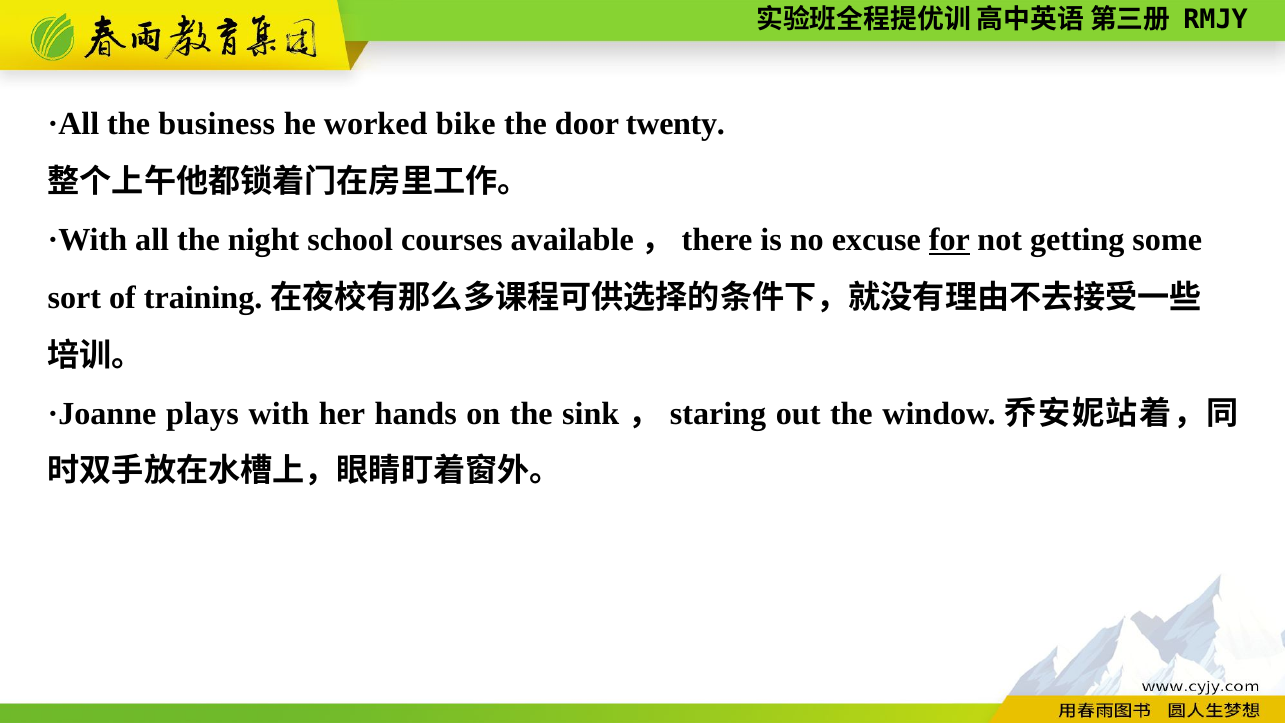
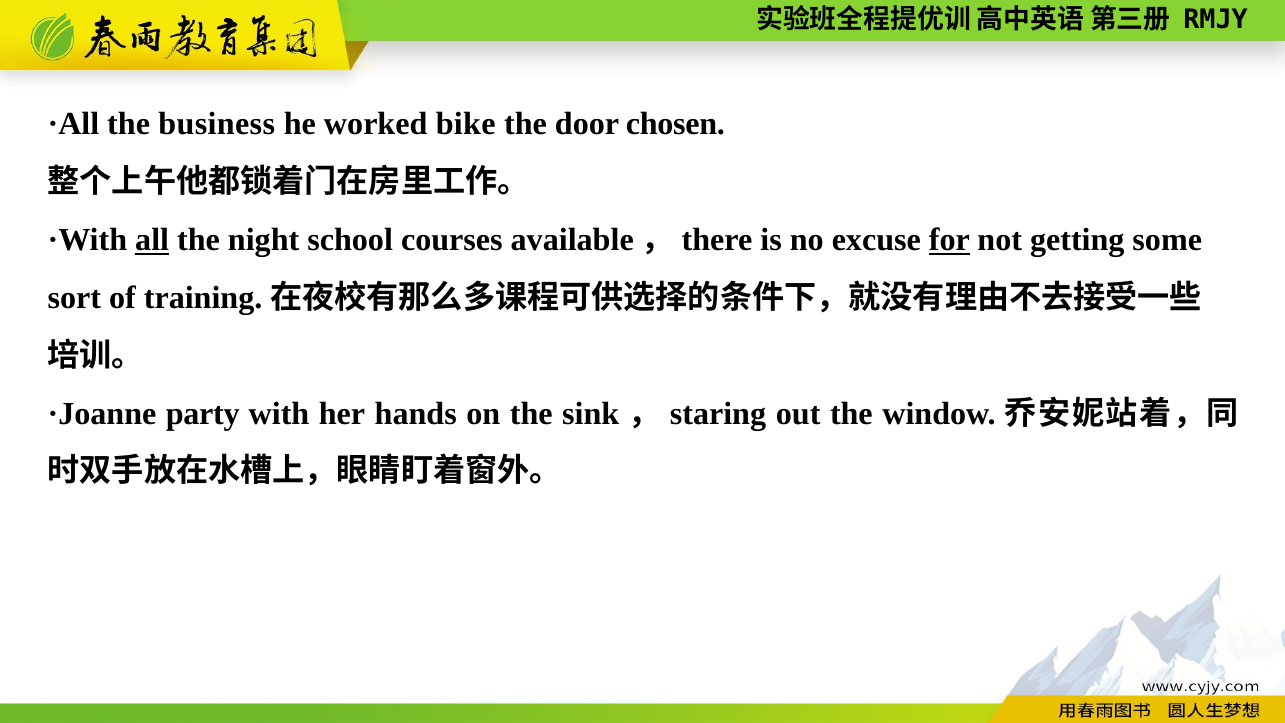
twenty: twenty -> chosen (675, 124)
all underline: none -> present (152, 240)
plays: plays -> party (203, 413)
